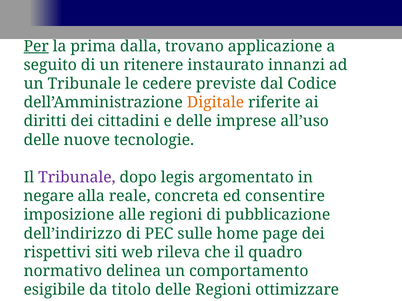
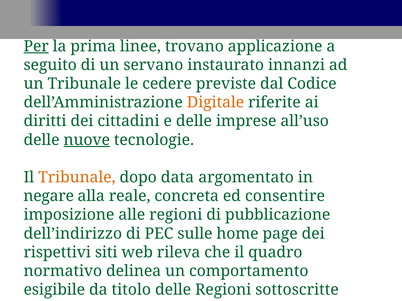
dalla: dalla -> linee (140, 46)
ritenere: ritenere -> servano (153, 65)
nuove underline: none -> present (87, 140)
Tribunale colour: purple -> orange (77, 178)
legis: legis -> data (177, 178)
ottimizzare: ottimizzare -> sottoscritte (297, 290)
